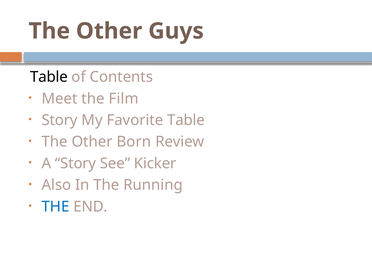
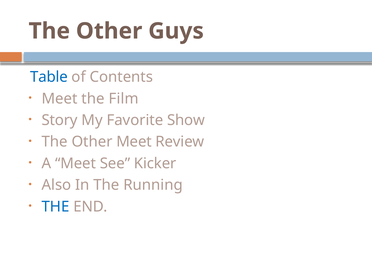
Table colour: black -> blue (49, 77)
Favorite Table: Table -> Show (186, 120)
Other Born: Born -> Meet (134, 142)
A Story: Story -> Meet (76, 163)
